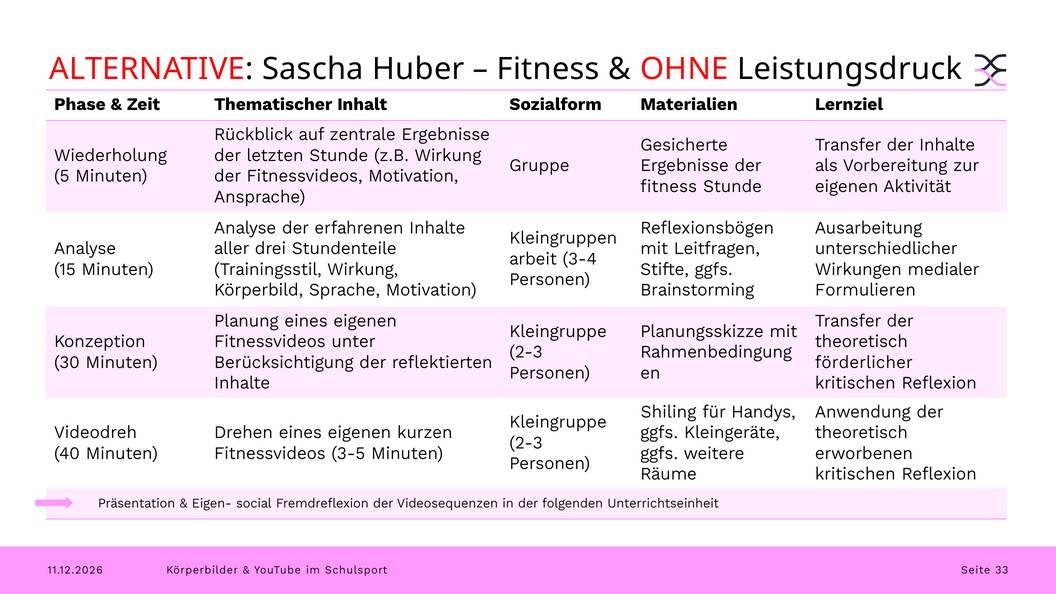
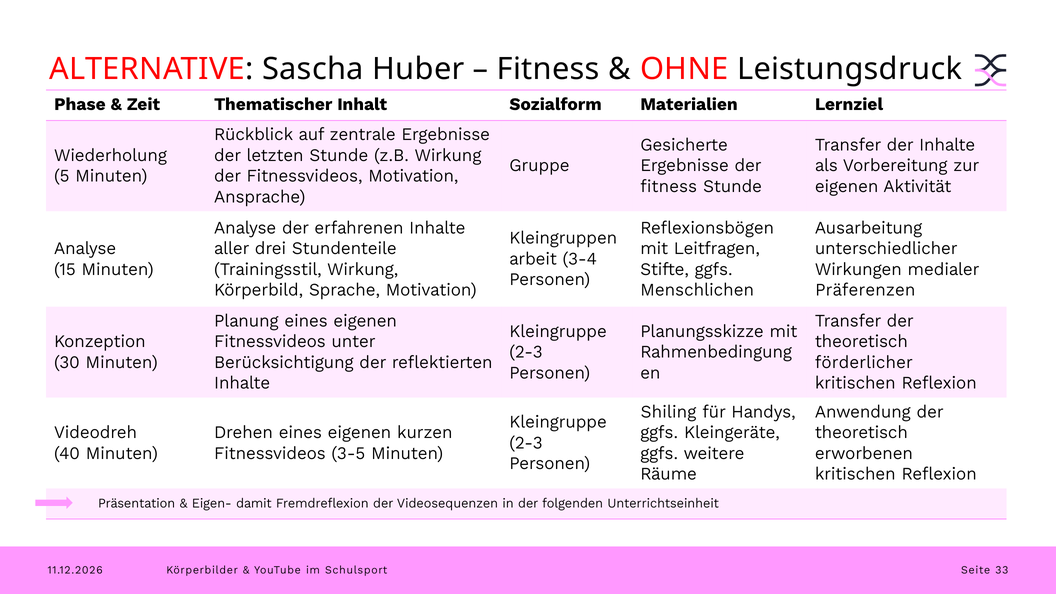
Brainstorming: Brainstorming -> Menschlichen (697, 290)
Formulieren: Formulieren -> Präferenzen (865, 290)
social: social -> damit (254, 504)
